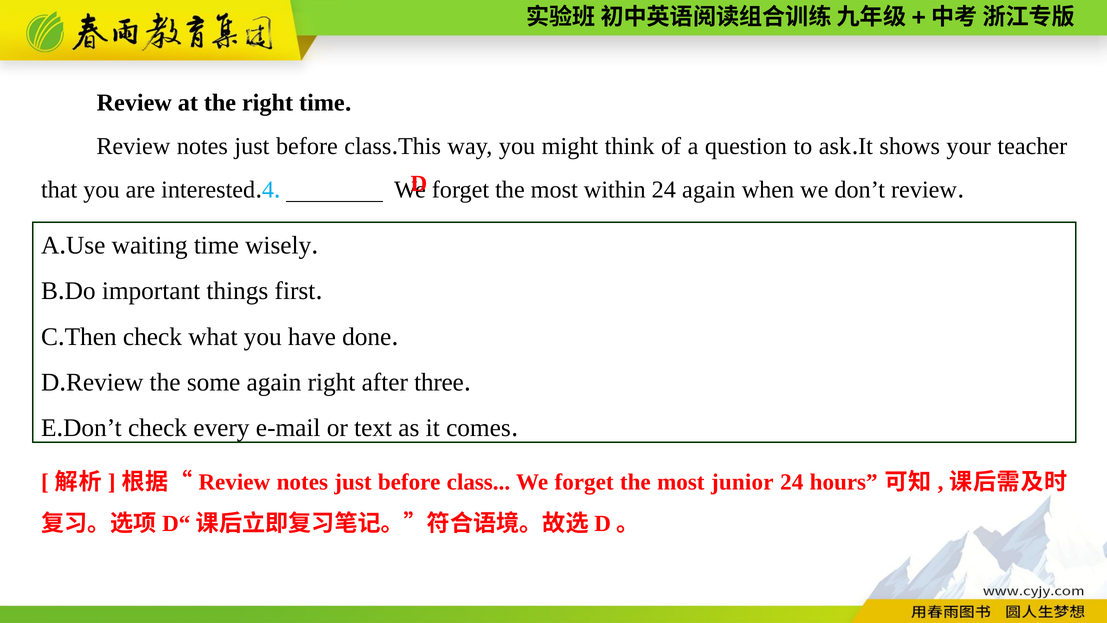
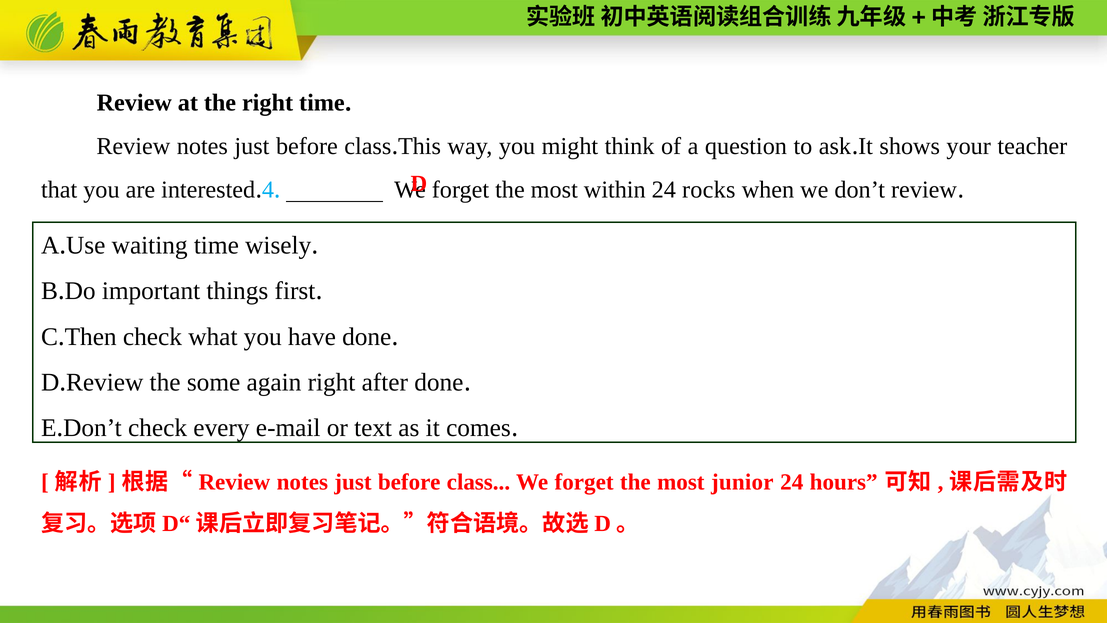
24 again: again -> rocks (709, 190)
after three: three -> done (439, 382)
